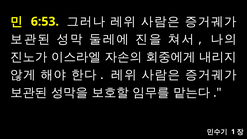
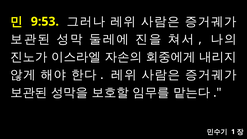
6:53: 6:53 -> 9:53 (45, 22)
